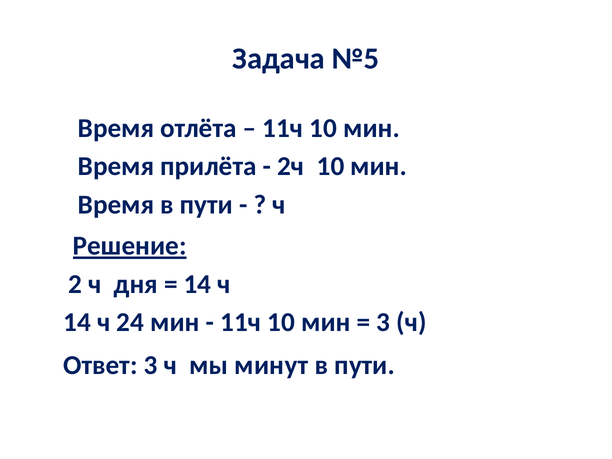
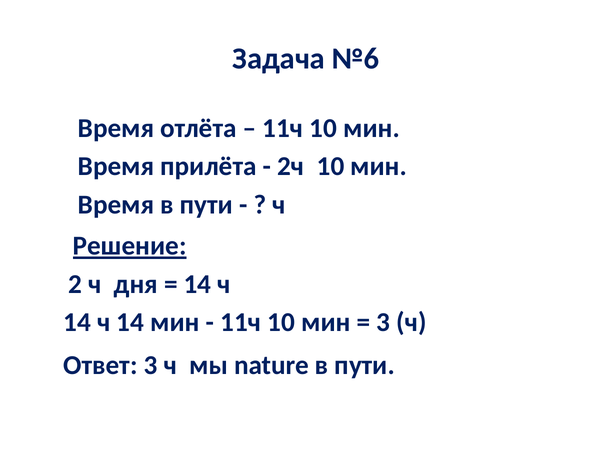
№5: №5 -> №6 (356, 59)
24: 24 -> 14 (130, 322)
минут: минут -> nature (271, 366)
